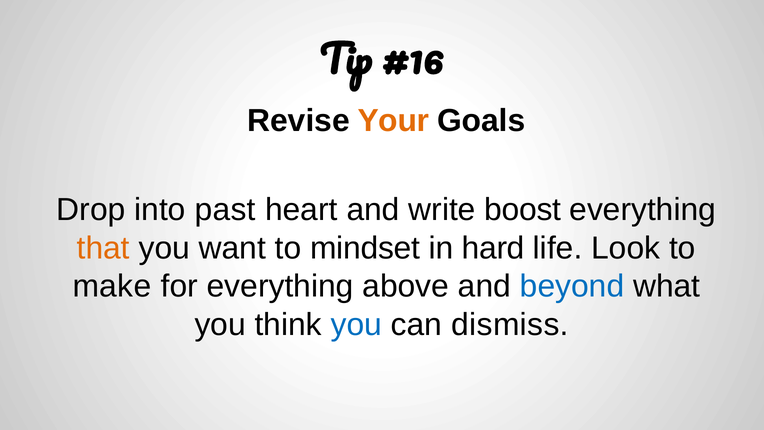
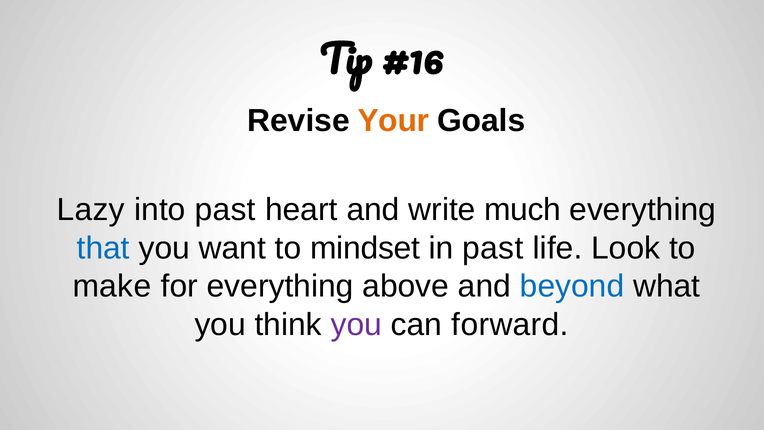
Drop: Drop -> Lazy (91, 210)
boost: boost -> much (523, 210)
that colour: orange -> blue (103, 248)
in hard: hard -> past (493, 248)
you colour: blue -> purple (356, 324)
dismiss: dismiss -> forward (510, 324)
